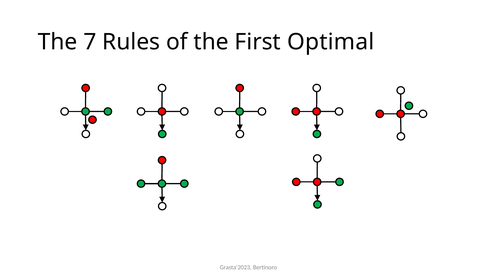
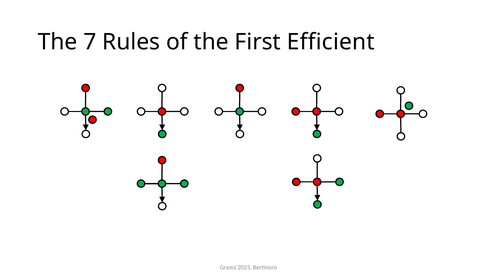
Optimal: Optimal -> Efficient (331, 42)
